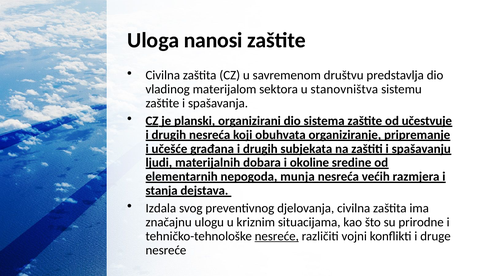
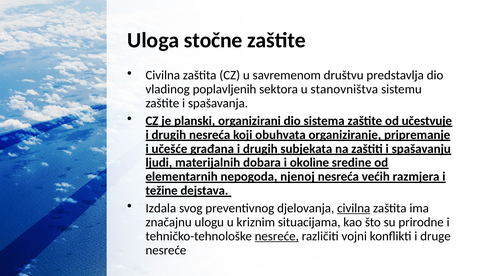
nanosi: nanosi -> stočne (213, 40)
materijalom: materijalom -> poplavljenih (225, 89)
munja: munja -> njenoj (297, 176)
stanja: stanja -> težine (162, 190)
civilna underline: none -> present (354, 208)
